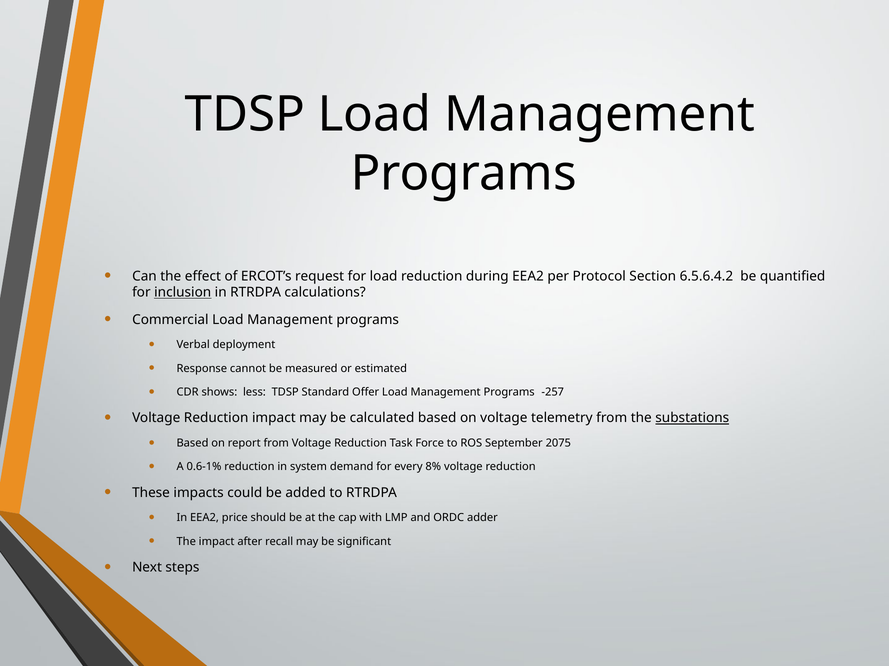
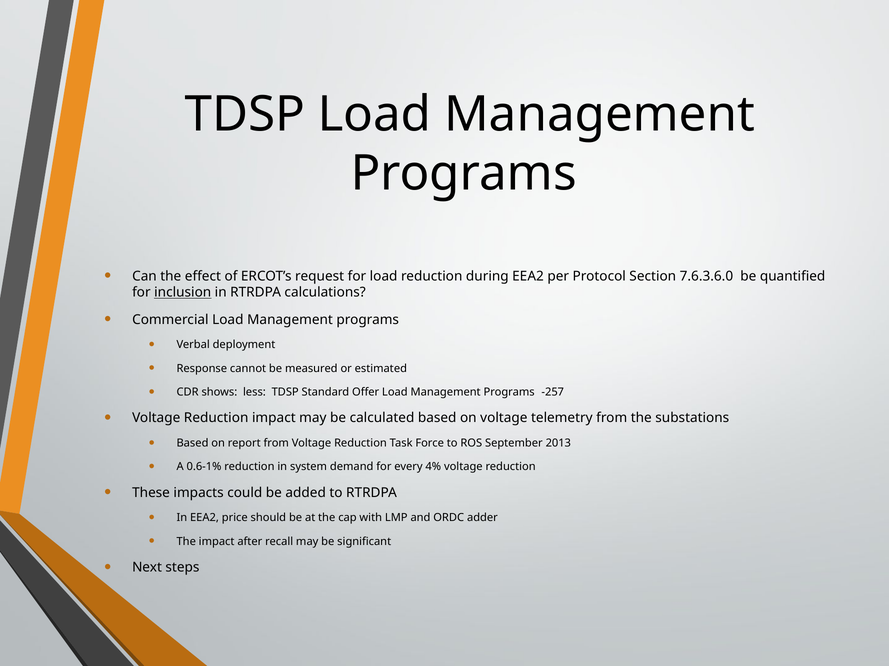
6.5.6.4.2: 6.5.6.4.2 -> 7.6.3.6.0 (706, 276)
substations underline: present -> none (692, 418)
2075: 2075 -> 2013 (558, 444)
8%: 8% -> 4% (433, 467)
